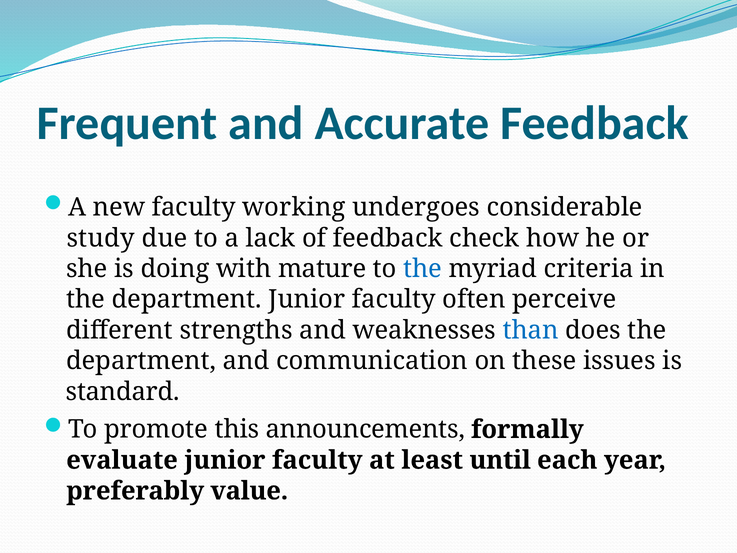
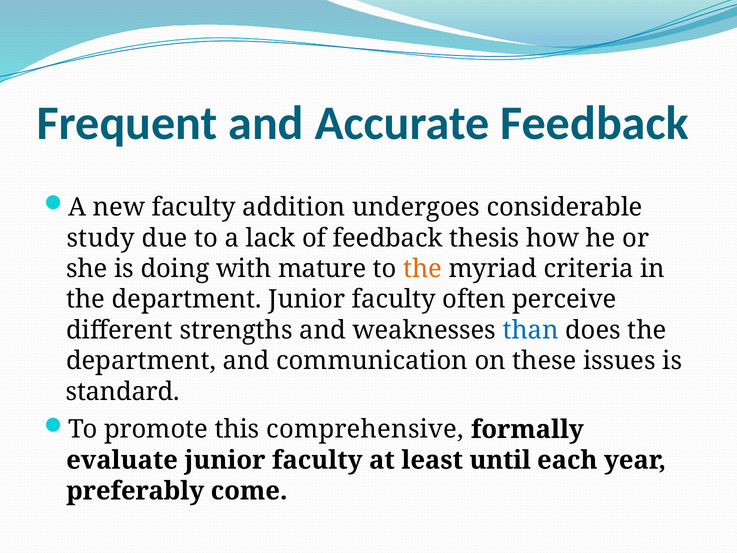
working: working -> addition (294, 207)
check: check -> thesis (484, 238)
the colour: blue -> orange (423, 269)
announcements: announcements -> comprehensive (365, 429)
value: value -> come (249, 491)
